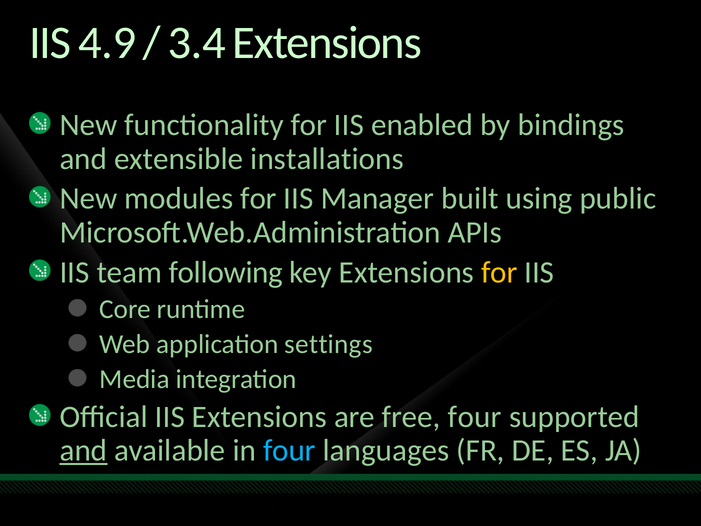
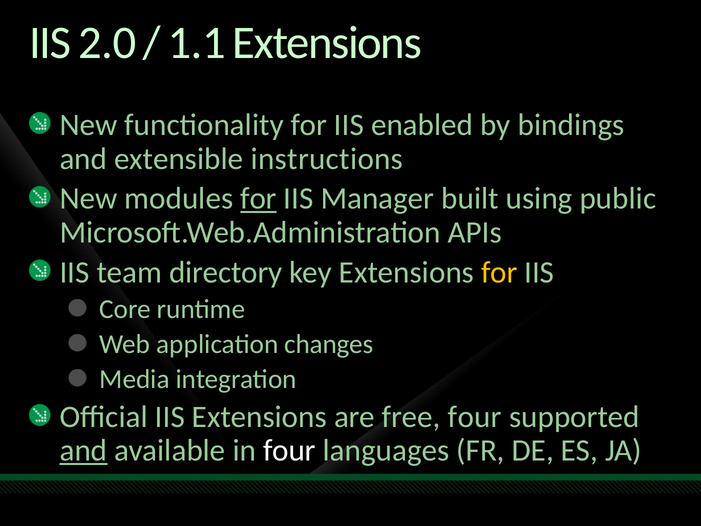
4.9: 4.9 -> 2.0 (107, 43)
3.4: 3.4 -> 1.1 (197, 43)
installations: installations -> instructions (327, 159)
for underline: none -> present (258, 199)
following: following -> directory (226, 272)
settings: settings -> changes (329, 344)
four colour: light blue -> white (289, 450)
